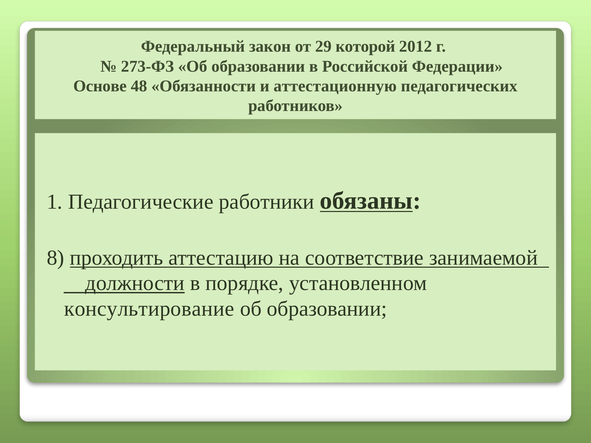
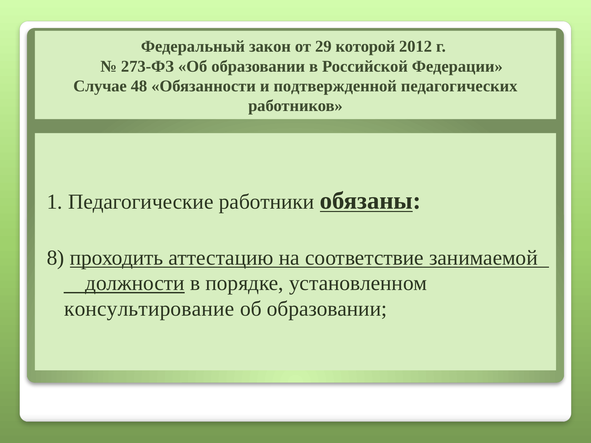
Основе: Основе -> Случае (100, 86)
аттестационную: аттестационную -> подтвержденной (335, 86)
